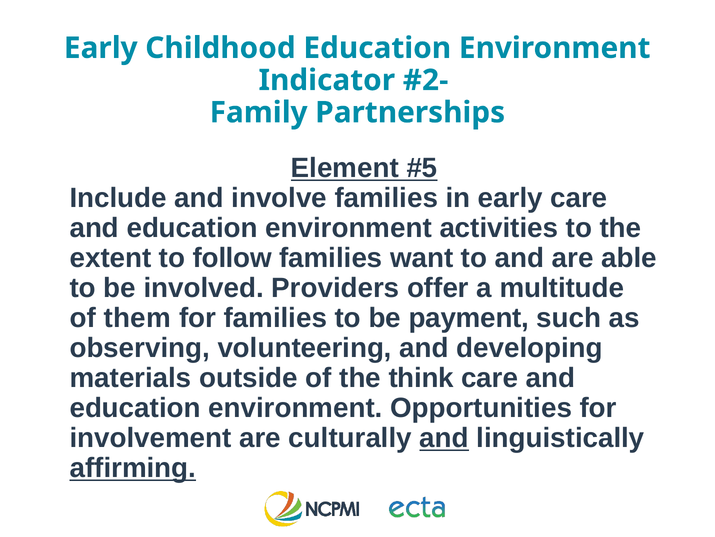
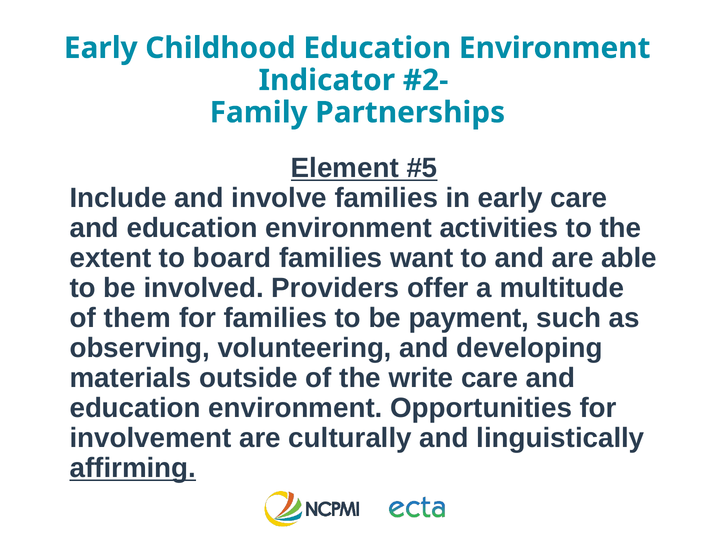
follow: follow -> board (232, 258)
think: think -> write (421, 378)
and underline: present -> none (444, 438)
